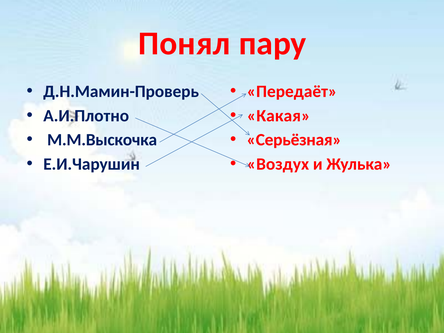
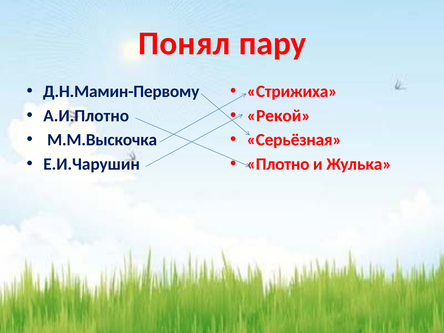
Д.Н.Мамин-Проверь: Д.Н.Мамин-Проверь -> Д.Н.Мамин-Первому (121, 91)
Передаёт: Передаёт -> Стрижиха (292, 91)
Какая: Какая -> Рекой (279, 116)
Воздух: Воздух -> Плотно (278, 164)
